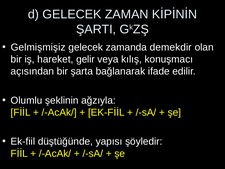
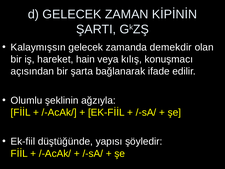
Gelmişmişiz: Gelmişmişiz -> Kalaymışsın (38, 47)
gelir: gelir -> hain (85, 59)
